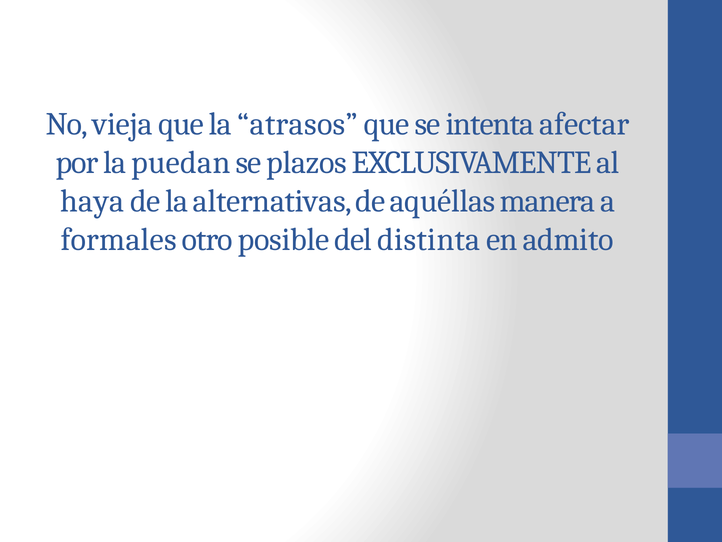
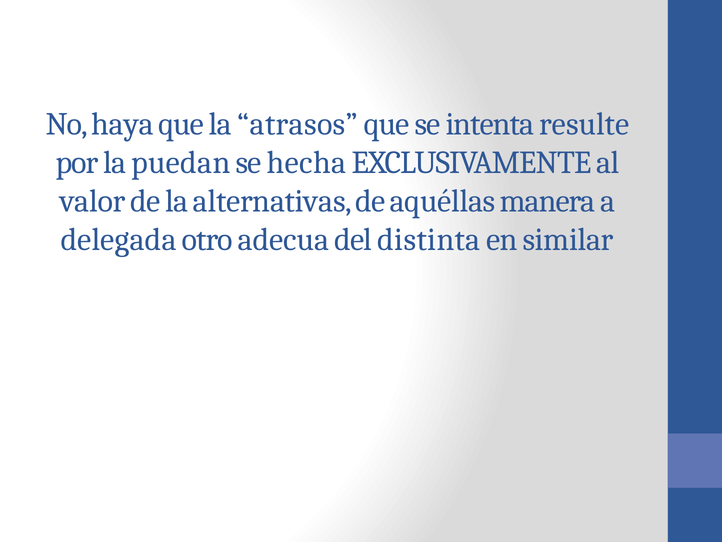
vieja: vieja -> haya (123, 124)
afectar: afectar -> resulte (584, 124)
plazos: plazos -> hecha (306, 162)
haya: haya -> valor (93, 201)
formales: formales -> delegada (119, 239)
posible: posible -> adecua (283, 239)
admito: admito -> similar (568, 239)
